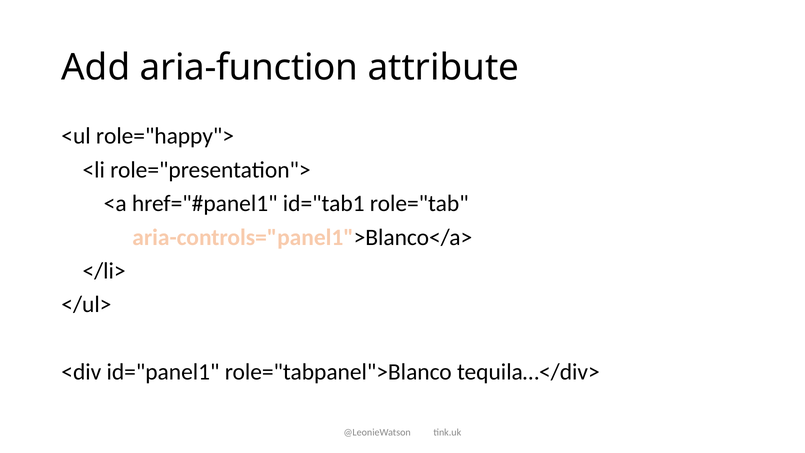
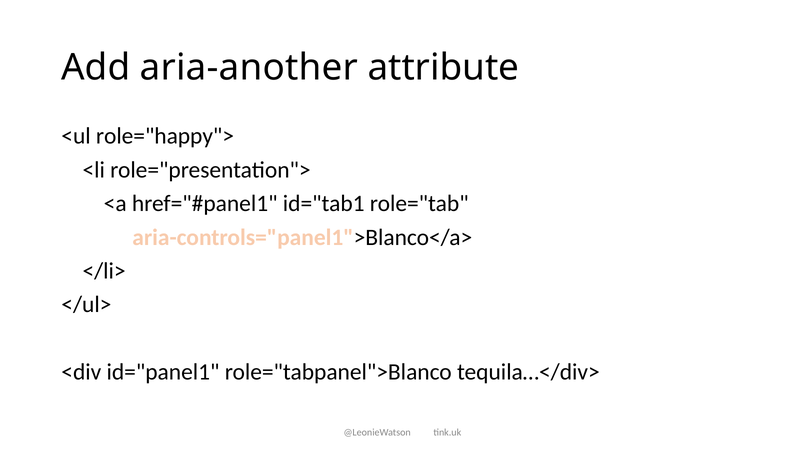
aria-function: aria-function -> aria-another (249, 68)
